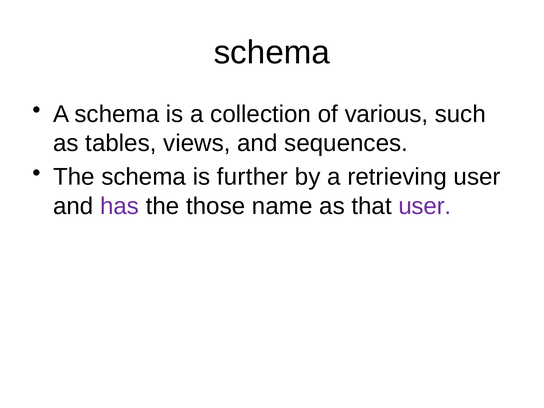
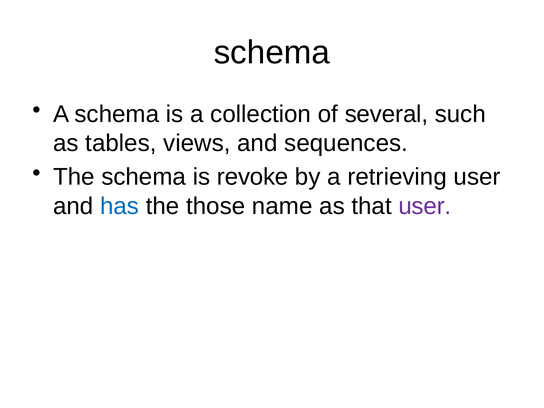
various: various -> several (386, 114)
further: further -> revoke (253, 177)
has colour: purple -> blue (120, 206)
